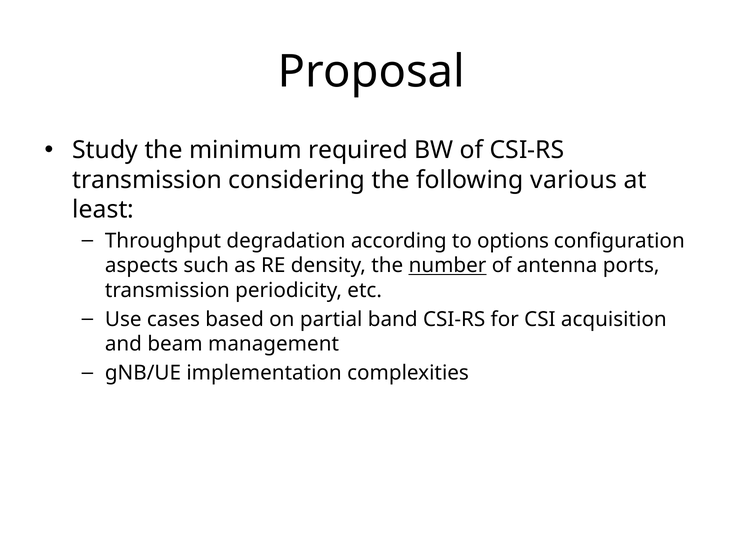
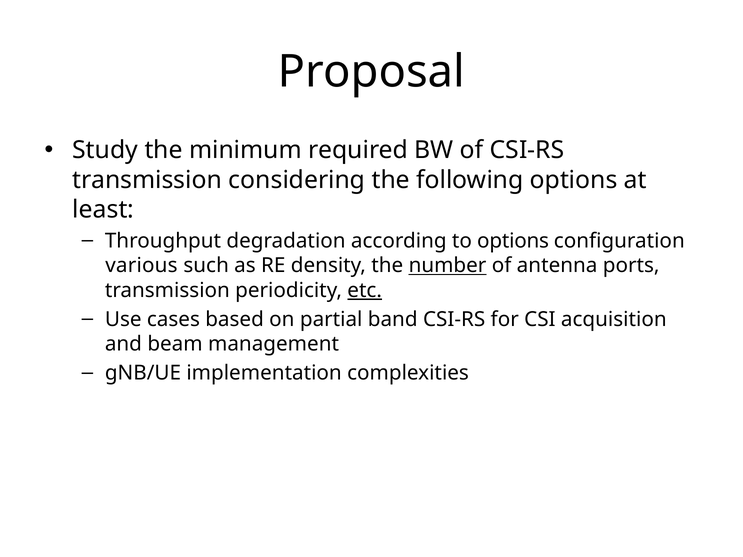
following various: various -> options (574, 180)
aspects: aspects -> various (141, 266)
etc underline: none -> present (365, 291)
